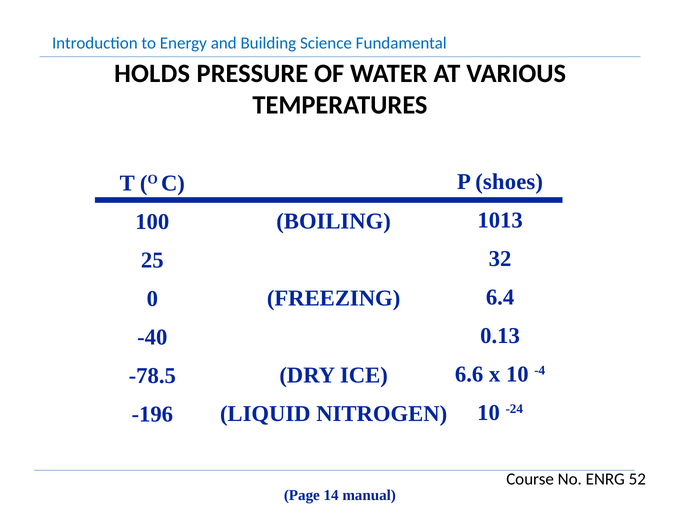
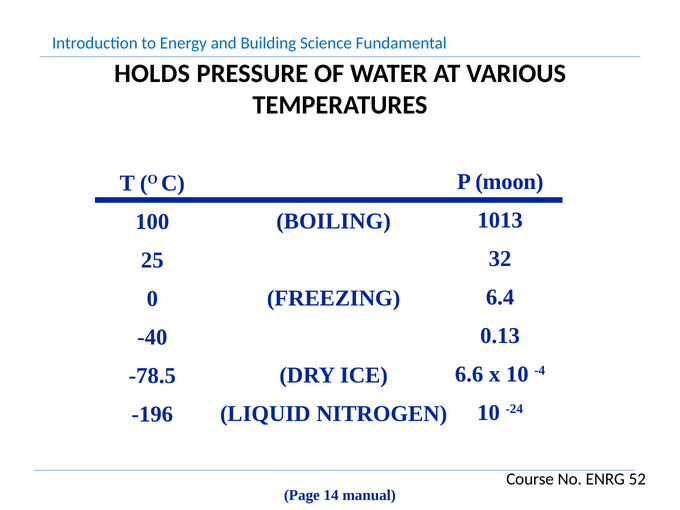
shoes: shoes -> moon (509, 182)
